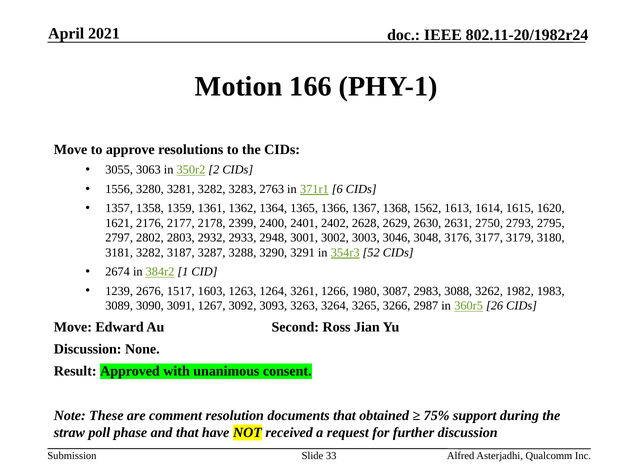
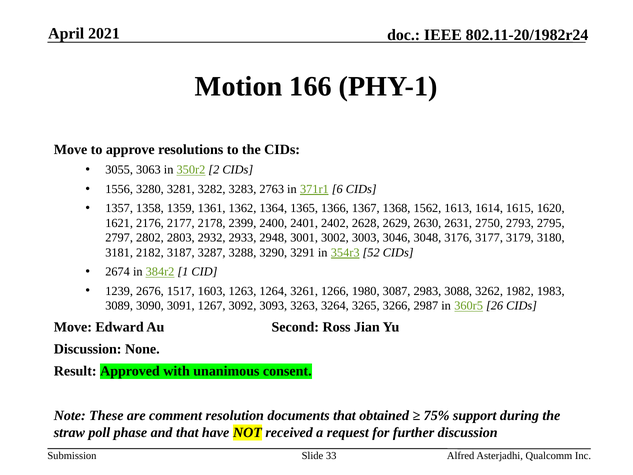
3181 3282: 3282 -> 2182 (150, 253)
